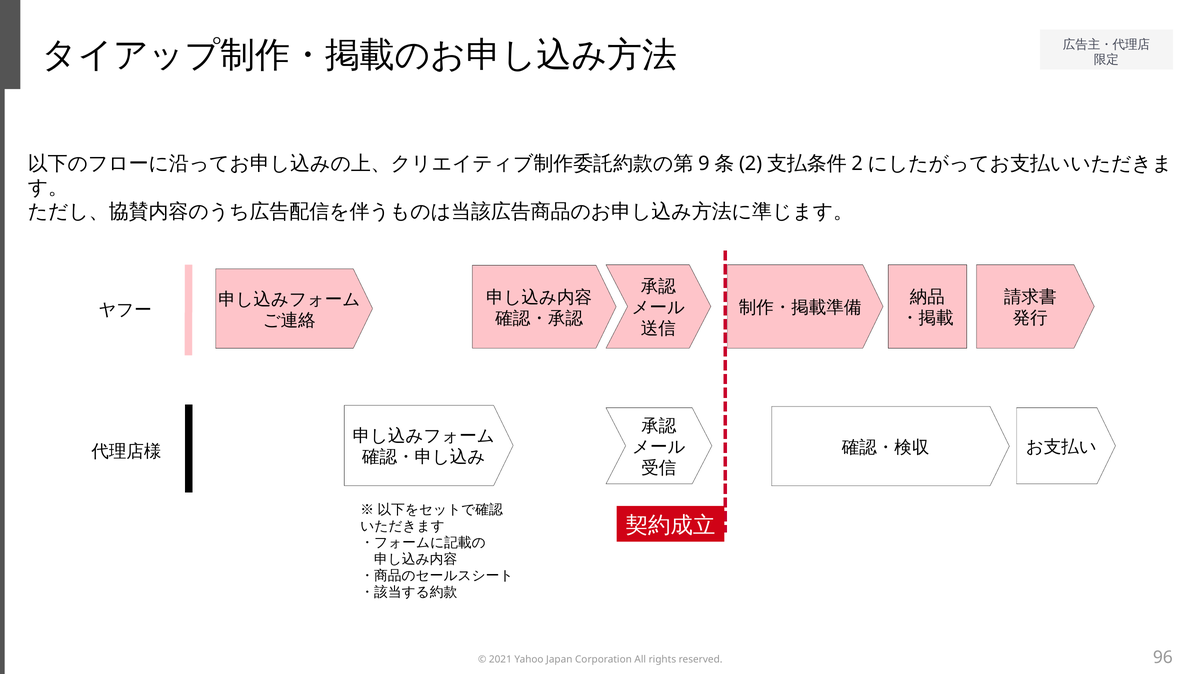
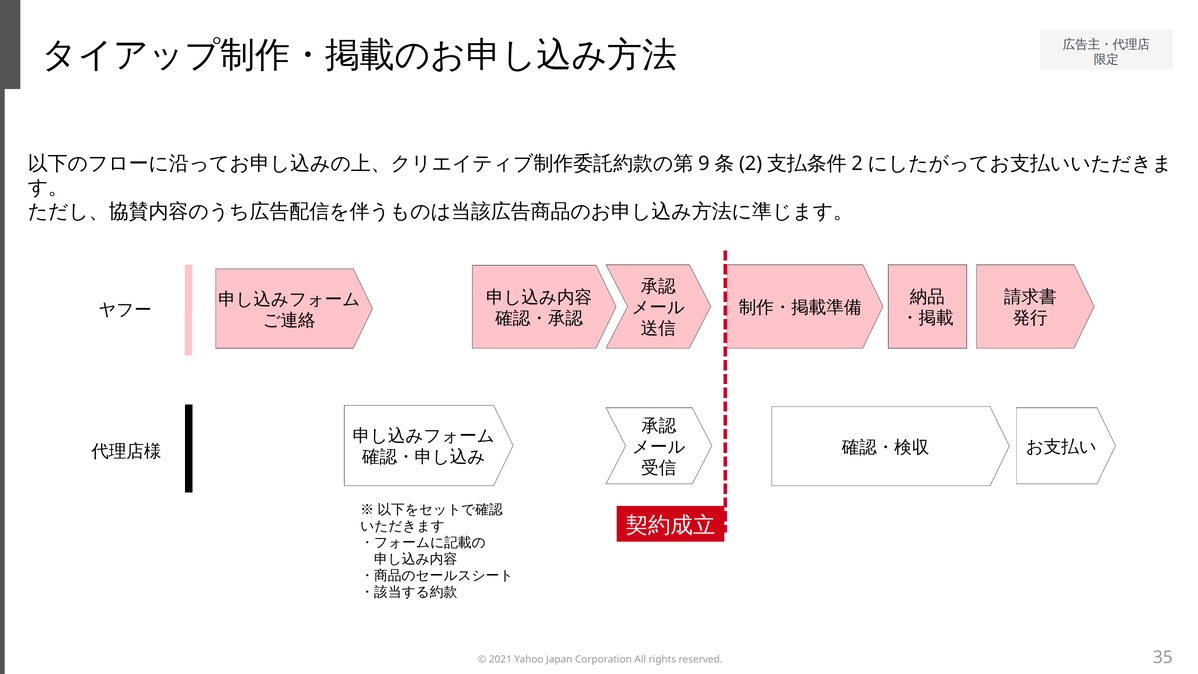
96: 96 -> 35 (1163, 657)
